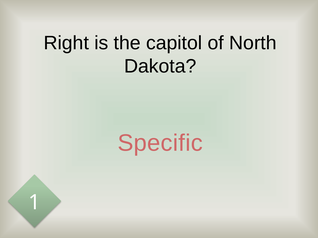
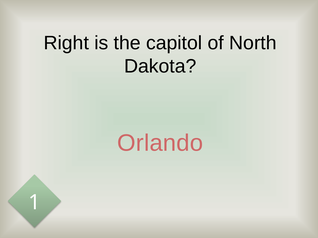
Specific: Specific -> Orlando (160, 143)
